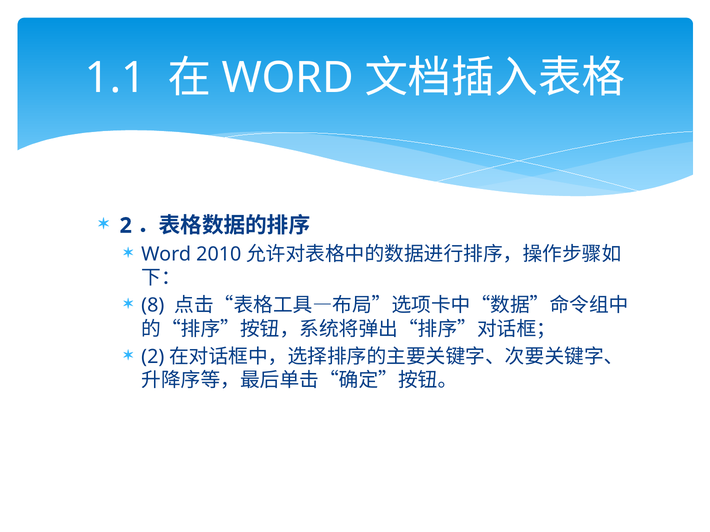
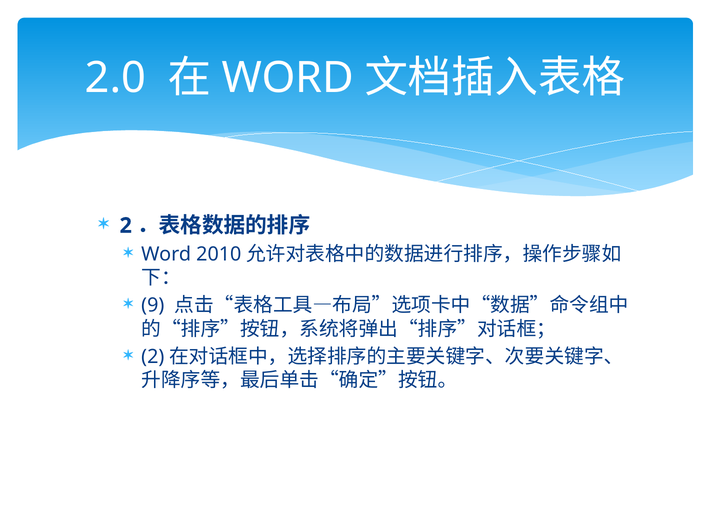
1.1: 1.1 -> 2.0 (115, 78)
8: 8 -> 9 (153, 306)
